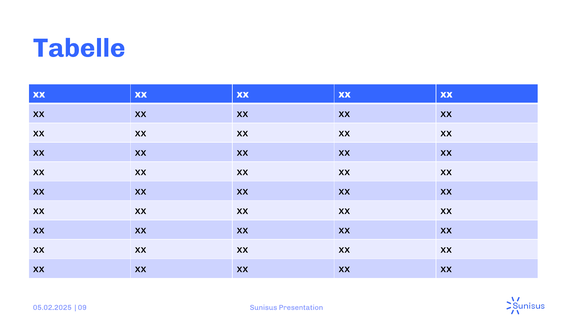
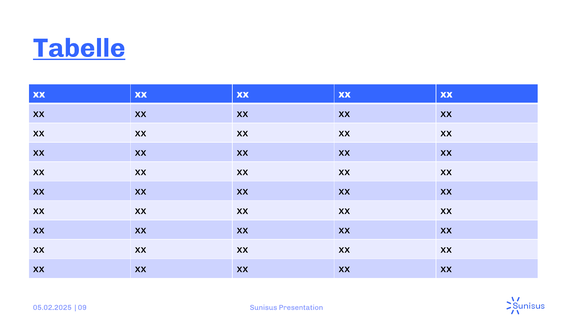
Tabelle underline: none -> present (79, 48)
